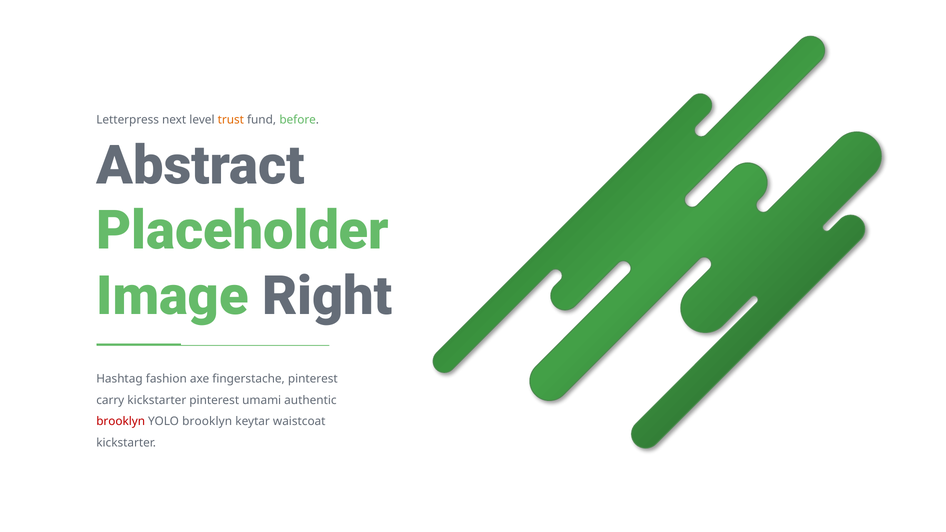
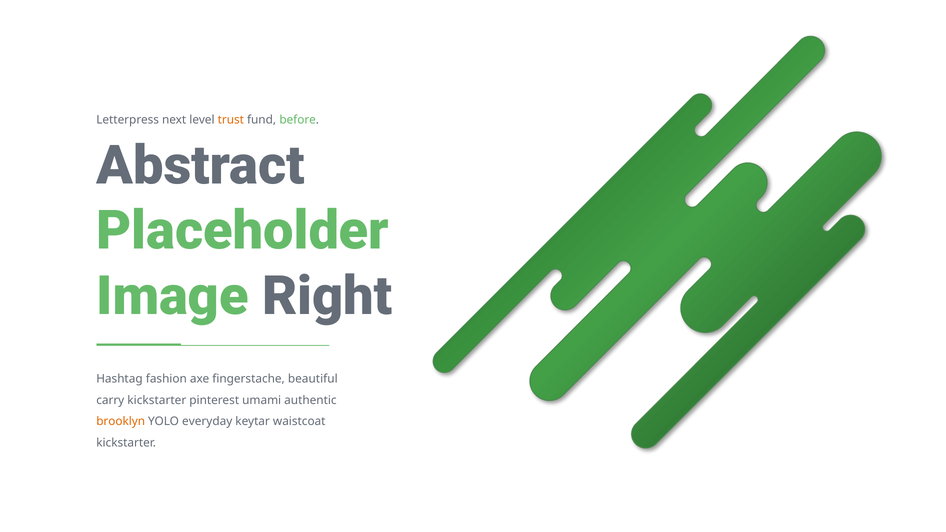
fingerstache pinterest: pinterest -> beautiful (313, 379)
brooklyn colour: red -> orange (121, 422)
YOLO brooklyn: brooklyn -> everyday (207, 422)
